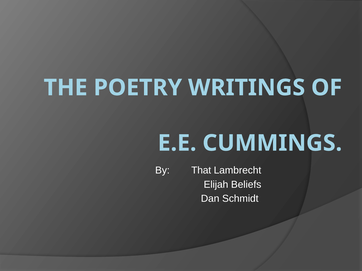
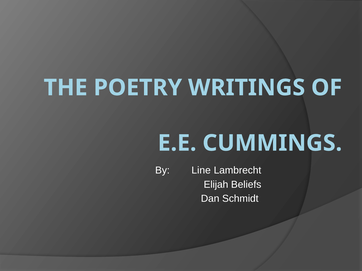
That: That -> Line (201, 171)
